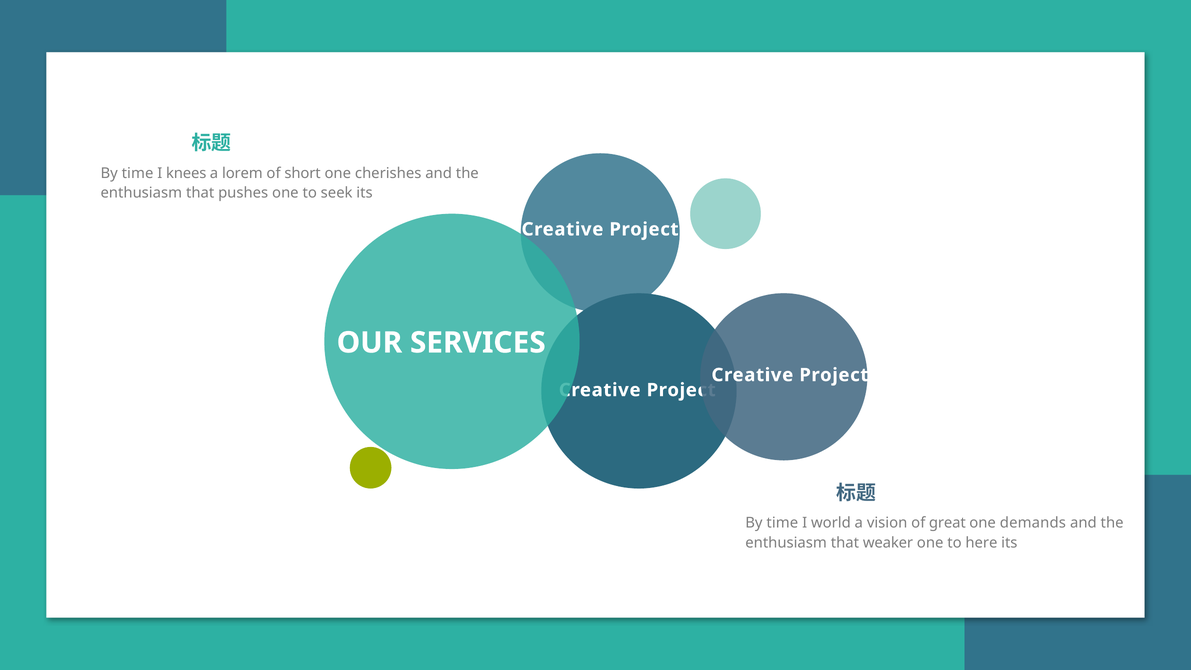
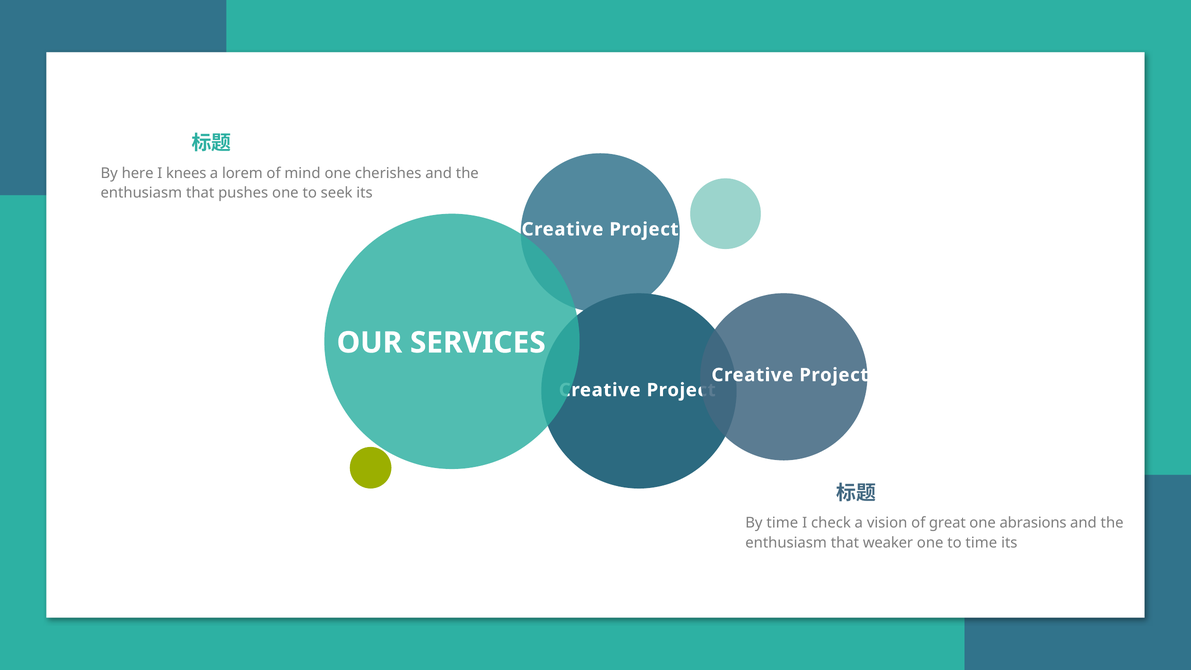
time: time -> here (138, 173)
short: short -> mind (303, 173)
world: world -> check (831, 523)
demands: demands -> abrasions (1033, 523)
to here: here -> time (981, 543)
